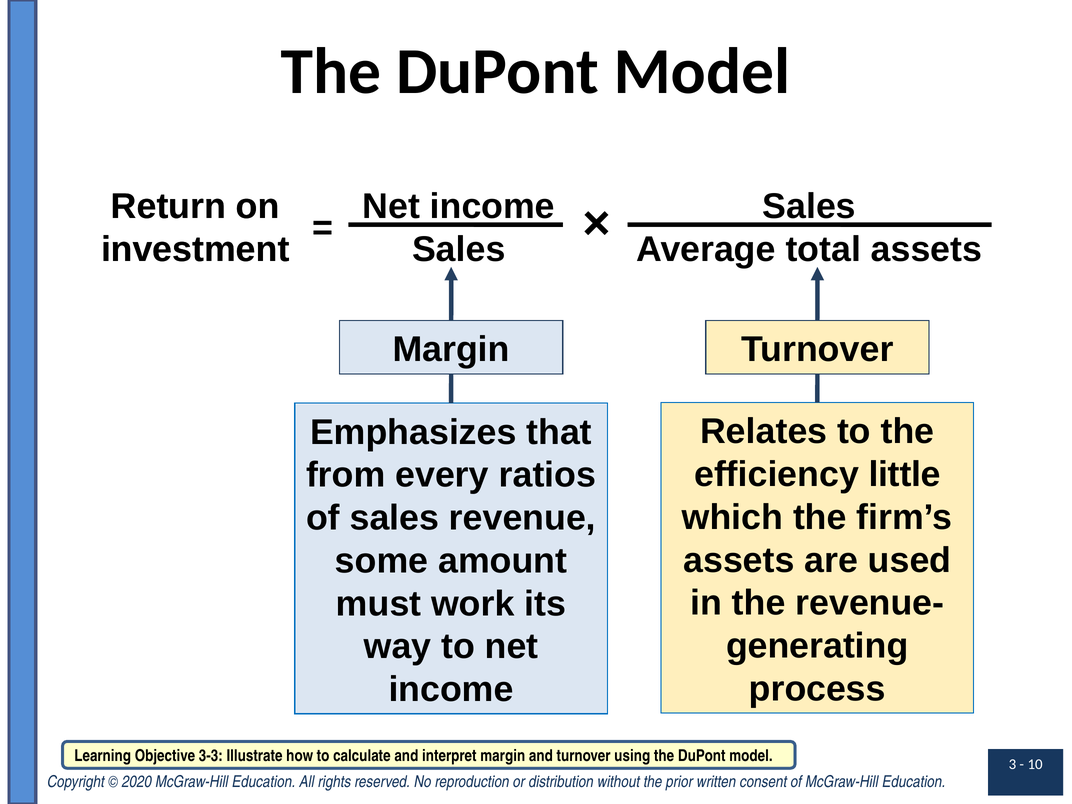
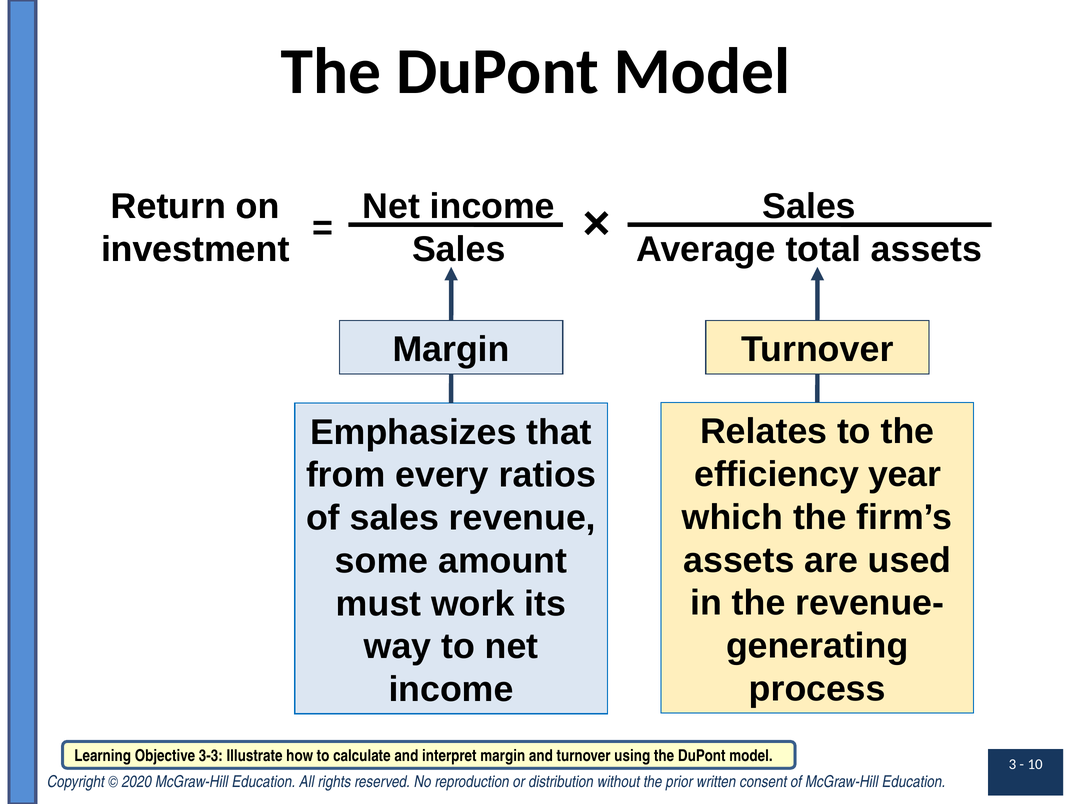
little: little -> year (905, 474)
